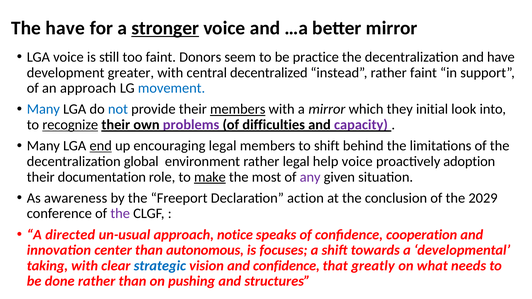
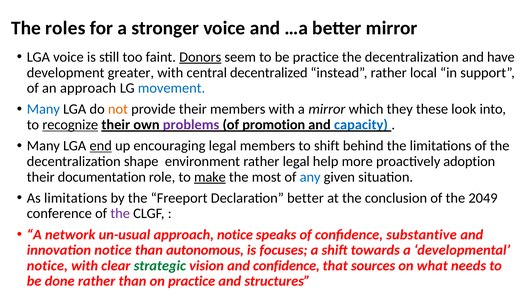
The have: have -> roles (65, 28)
stronger underline: present -> none (165, 28)
Donors underline: none -> present (200, 57)
rather faint: faint -> local (423, 73)
not colour: blue -> orange (118, 109)
members underline: present -> none (238, 109)
initial: initial -> these (432, 109)
difficulties: difficulties -> promotion (274, 125)
capacity colour: purple -> blue (361, 125)
global: global -> shape (141, 162)
help voice: voice -> more (357, 162)
any colour: purple -> blue (310, 177)
As awareness: awareness -> limitations (76, 198)
Declaration action: action -> better (305, 198)
2029: 2029 -> 2049 (483, 198)
directed: directed -> network (70, 235)
cooperation: cooperation -> substantive (422, 235)
innovation center: center -> notice (113, 250)
taking: taking -> notice (47, 266)
strategic colour: blue -> green (160, 266)
greatly: greatly -> sources (373, 266)
on pushing: pushing -> practice (192, 281)
